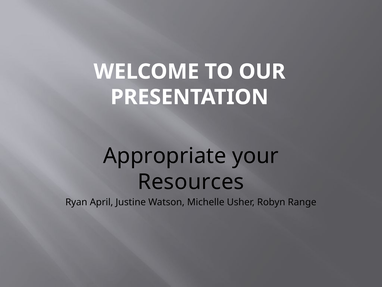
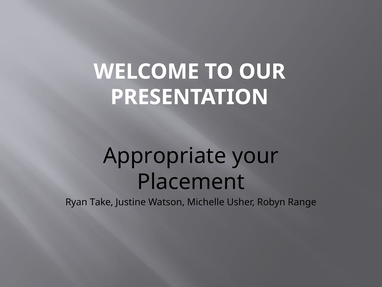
Resources: Resources -> Placement (191, 182)
April: April -> Take (102, 202)
